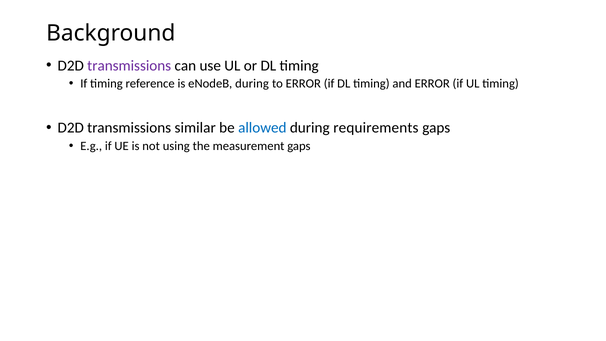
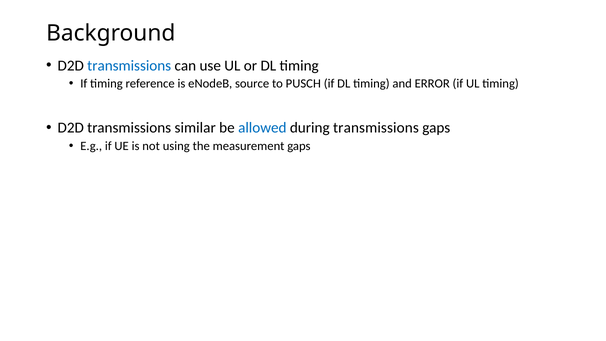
transmissions colour: purple -> blue (129, 66)
eNodeB during: during -> source (252, 84)
to ERROR: ERROR -> PUSCH (303, 84)
during requirements: requirements -> transmissions (376, 128)
